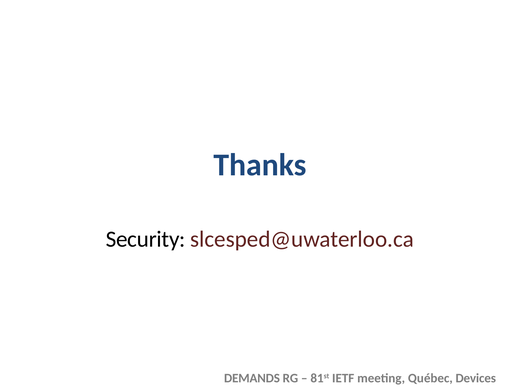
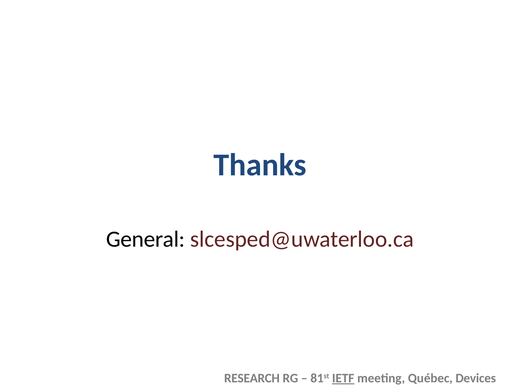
Security: Security -> General (146, 239)
DEMANDS: DEMANDS -> RESEARCH (252, 378)
IETF underline: none -> present (343, 378)
